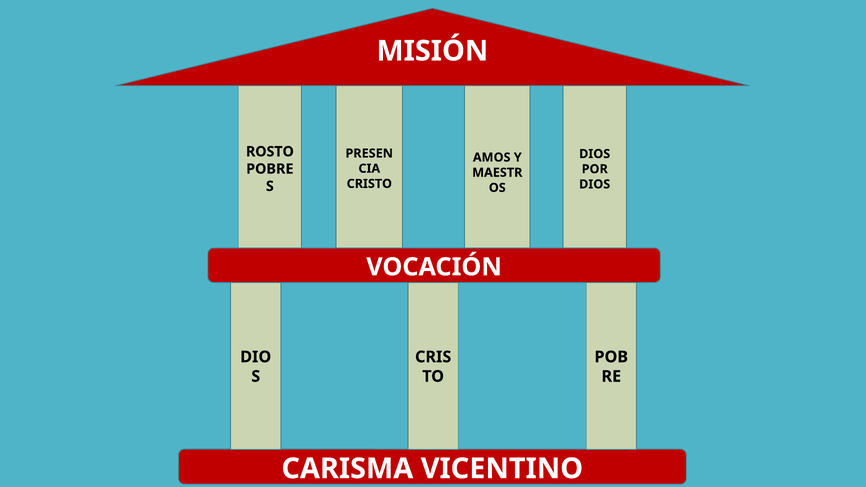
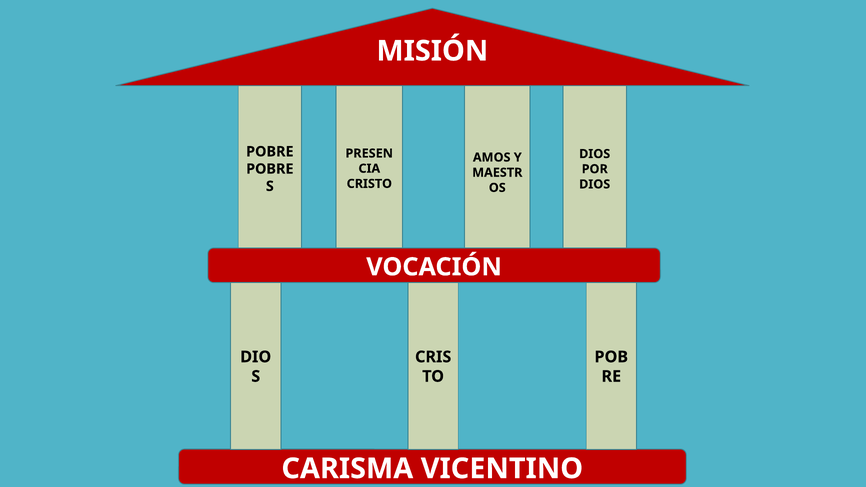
ROSTO: ROSTO -> POBRE (270, 152)
